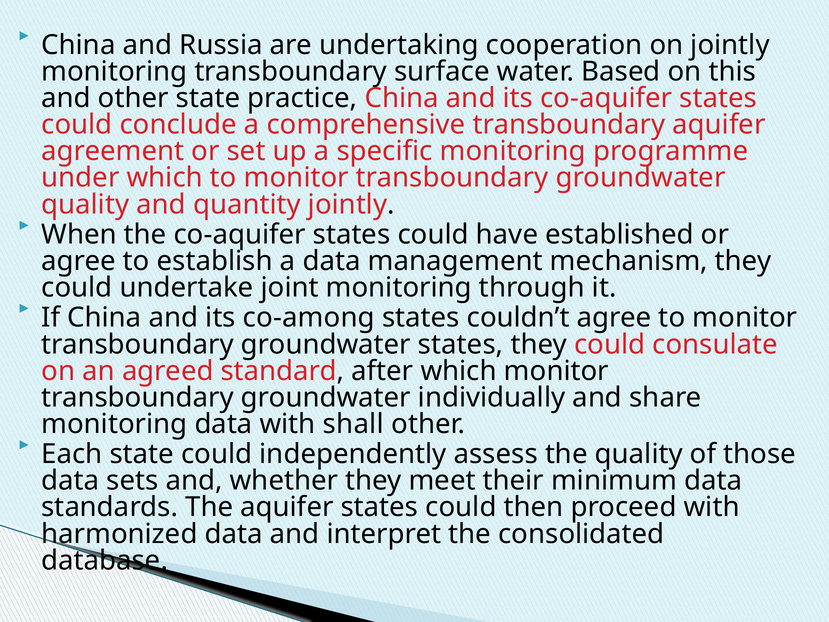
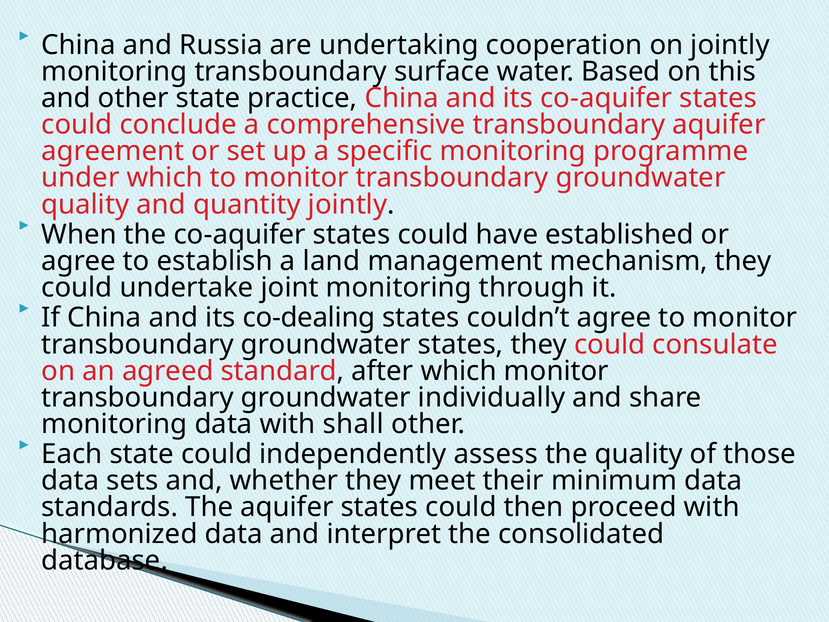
a data: data -> land (331, 261)
co-among: co-among -> co-dealing (309, 318)
